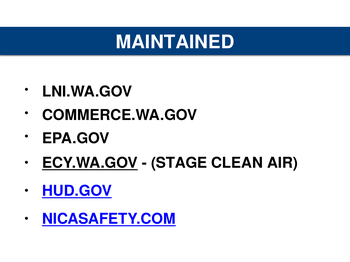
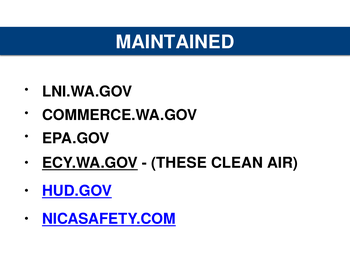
STAGE: STAGE -> THESE (179, 163)
